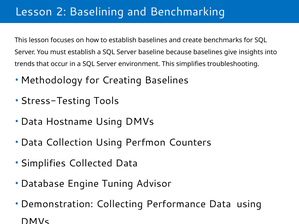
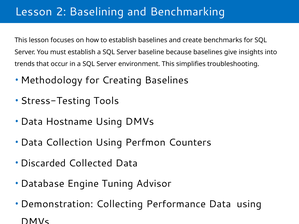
Simplifies: Simplifies -> Discarded (43, 163)
